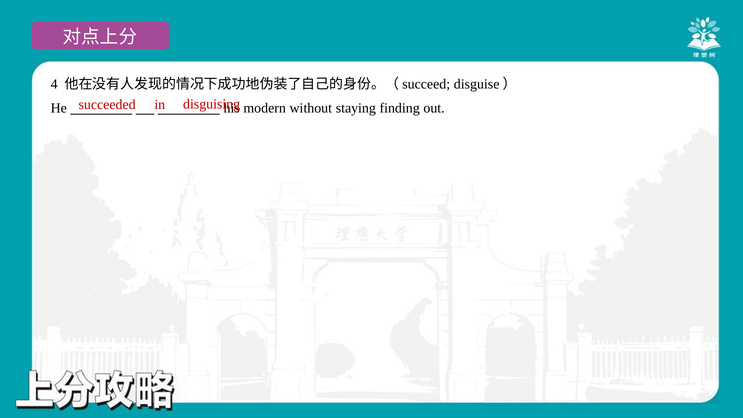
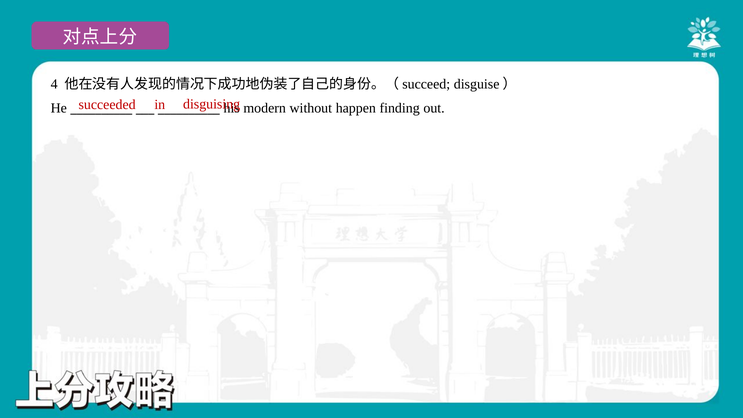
staying: staying -> happen (356, 108)
